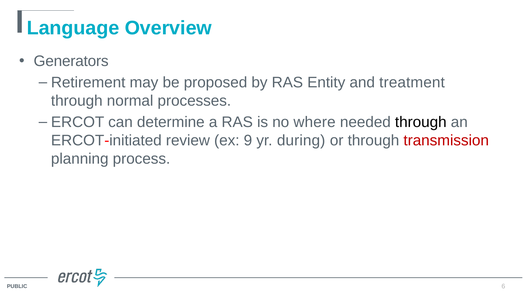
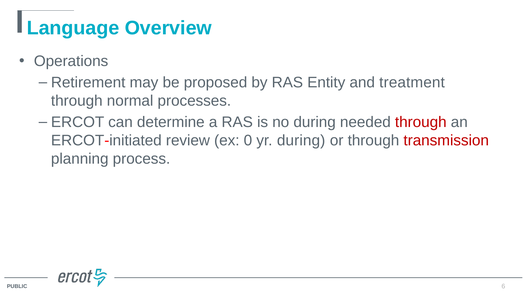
Generators: Generators -> Operations (71, 61)
no where: where -> during (315, 122)
through colour: black -> red (421, 122)
9: 9 -> 0 (248, 141)
